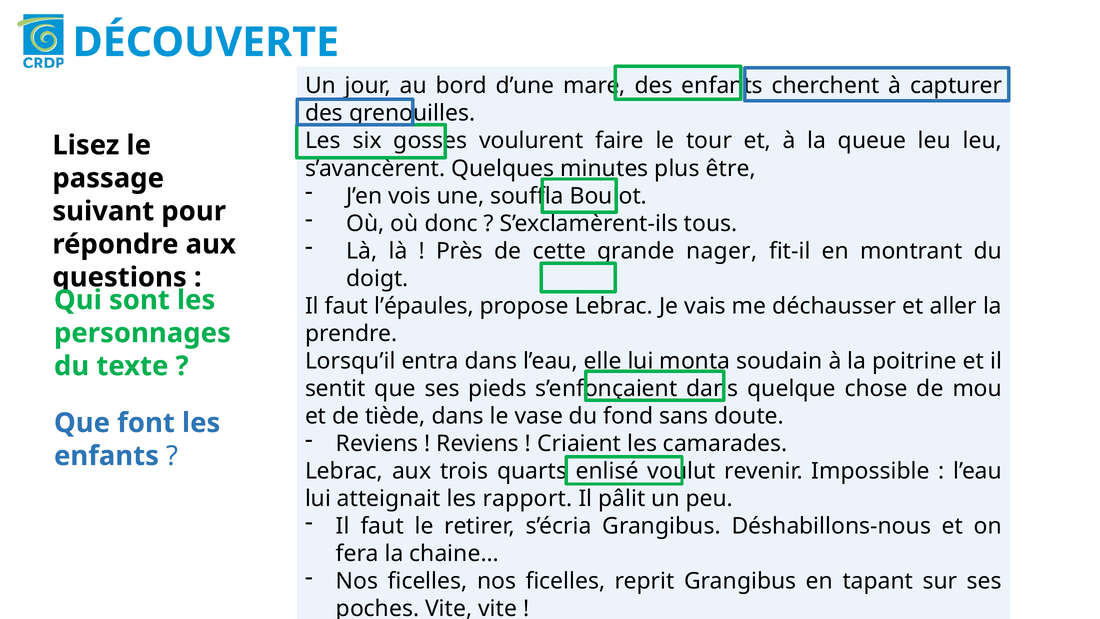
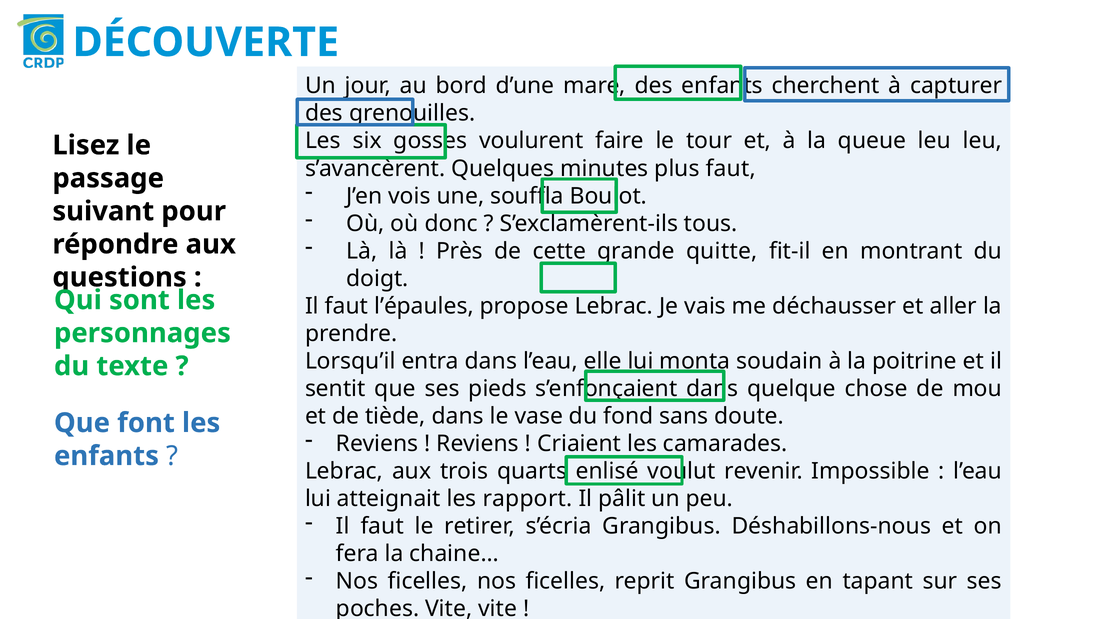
plus être: être -> faut (731, 168)
nager: nager -> quitte (722, 251)
